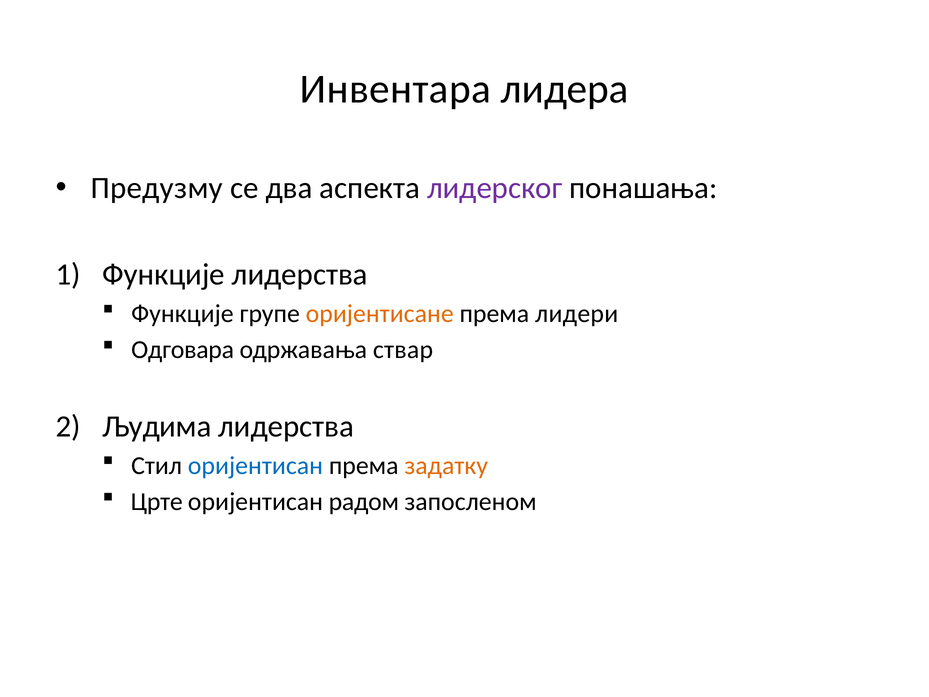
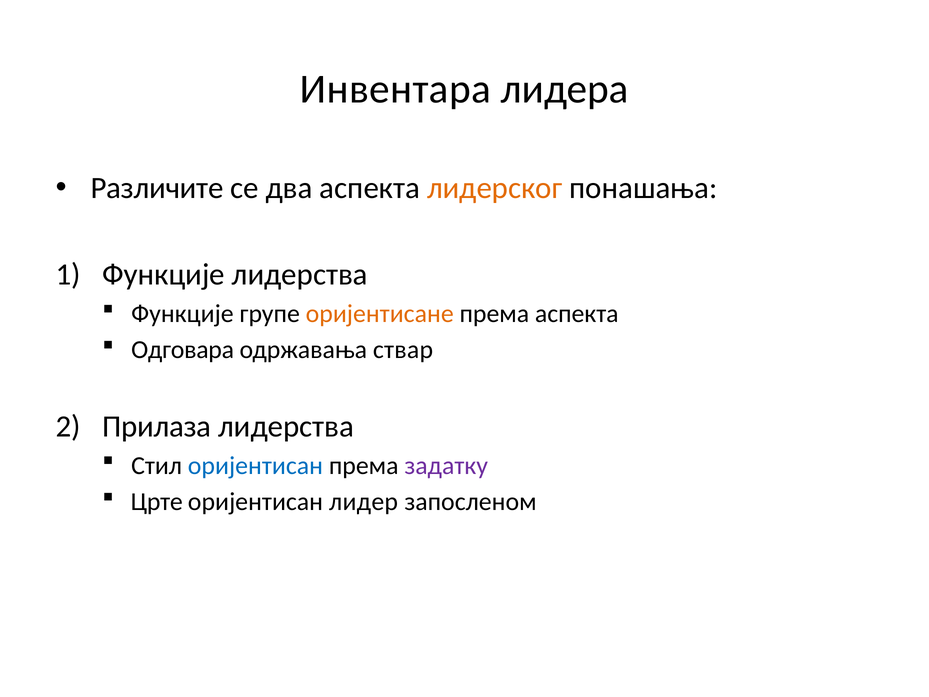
Предузму: Предузму -> Различите (157, 188)
лидерског colour: purple -> orange (495, 188)
према лидери: лидери -> аспекта (577, 314)
Људима: Људима -> Прилаза (157, 427)
задатку colour: orange -> purple (446, 465)
радом: радом -> лидер (364, 502)
